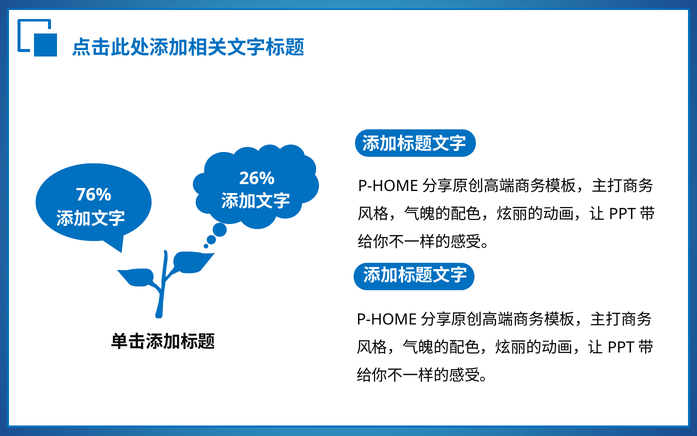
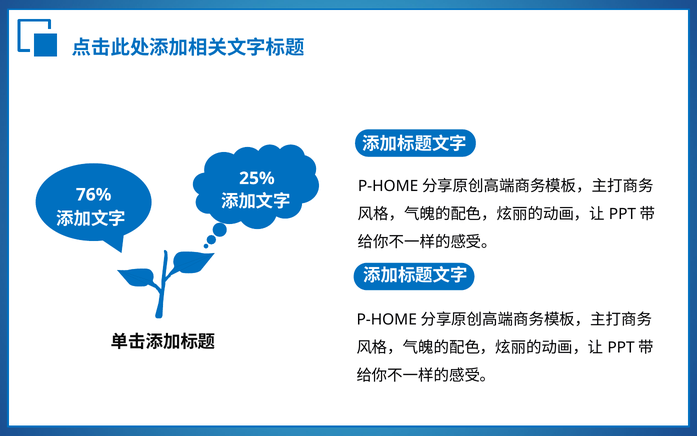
26%: 26% -> 25% (257, 178)
